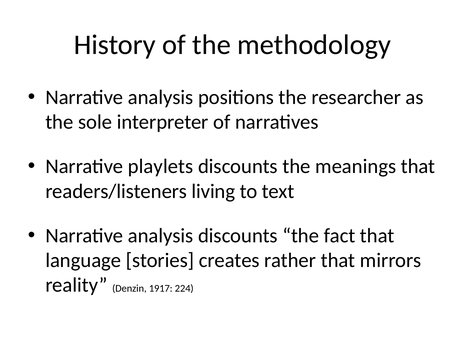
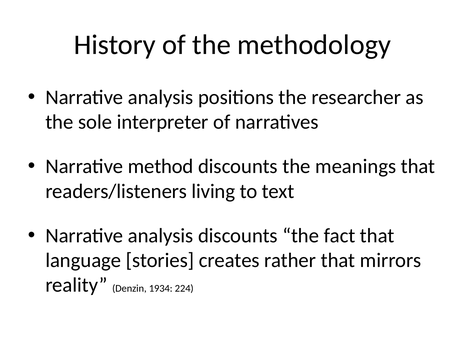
playlets: playlets -> method (161, 167)
1917: 1917 -> 1934 (161, 289)
